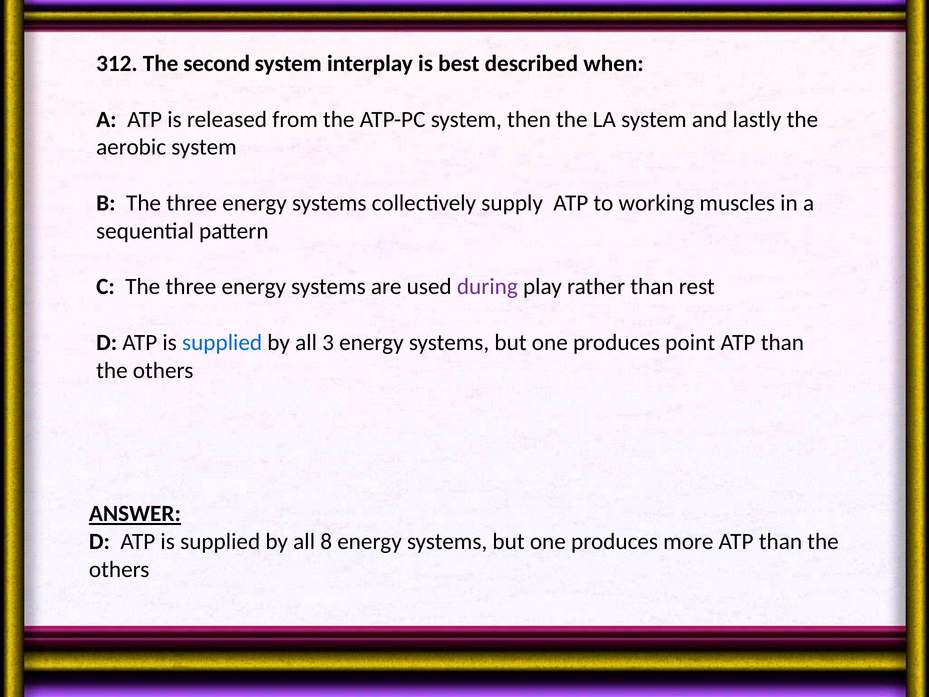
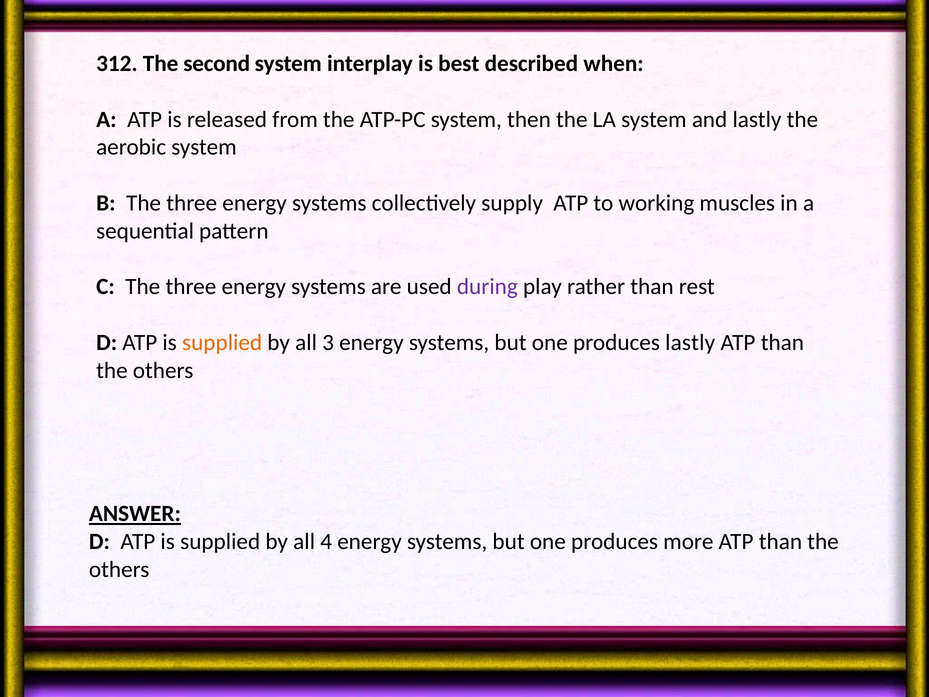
supplied colour: blue -> orange (222, 342)
produces point: point -> lastly (690, 342)
8: 8 -> 4 (326, 542)
